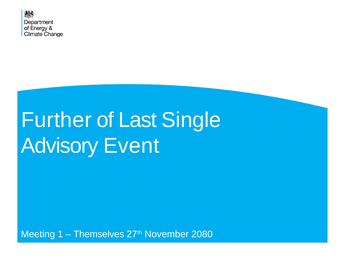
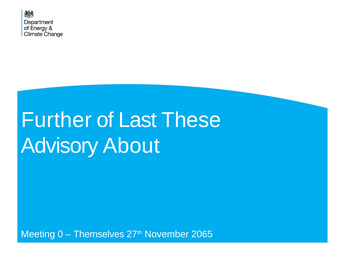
Single: Single -> These (191, 120)
Event: Event -> About (131, 146)
1: 1 -> 0 (60, 234)
2080: 2080 -> 2065 (202, 234)
